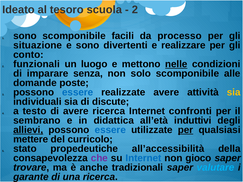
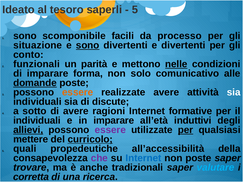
scuola: scuola -> saperli (104, 10)
2: 2 -> 5 (135, 10)
sono underline: none -> present (88, 45)
e realizzare: realizzare -> divertenti (183, 45)
luogo: luogo -> parità (94, 64)
senza: senza -> forma (88, 74)
solo scomponibile: scomponibile -> comunicativo (187, 74)
domande underline: none -> present (35, 83)
essere colour: blue -> orange (78, 92)
sia colour: yellow -> white (234, 92)
testo: testo -> sotto (35, 111)
avere ricerca: ricerca -> ragioni (109, 111)
confronti: confronti -> formative (190, 111)
sembrano: sembrano -> individuali (37, 121)
in didattica: didattica -> imparare (114, 121)
essere colour: blue -> purple (110, 130)
curricolo underline: none -> present (90, 139)
stato: stato -> quali (25, 149)
non gioco: gioco -> poste (198, 158)
garante: garante -> corretta (31, 177)
